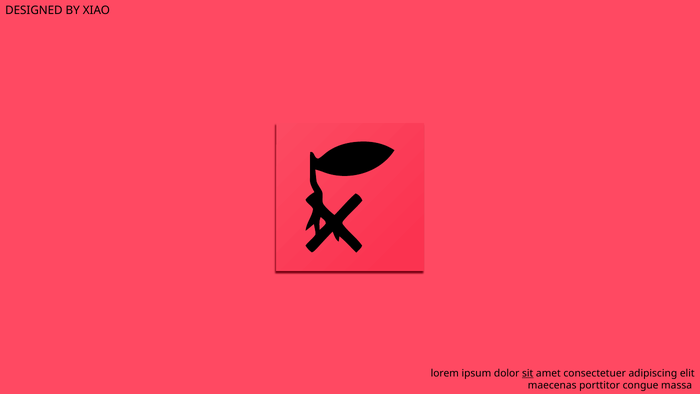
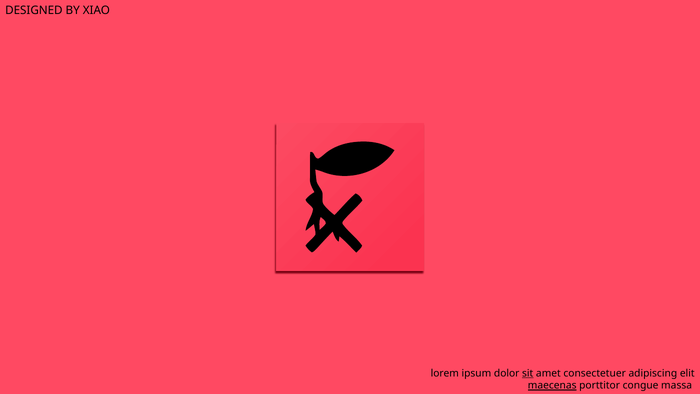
maecenas underline: none -> present (552, 385)
